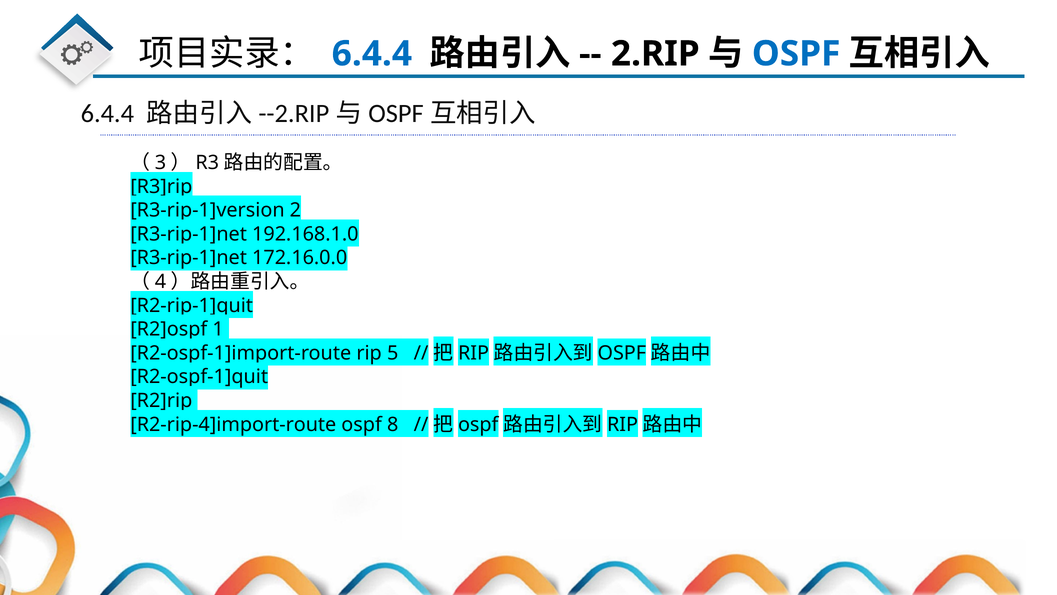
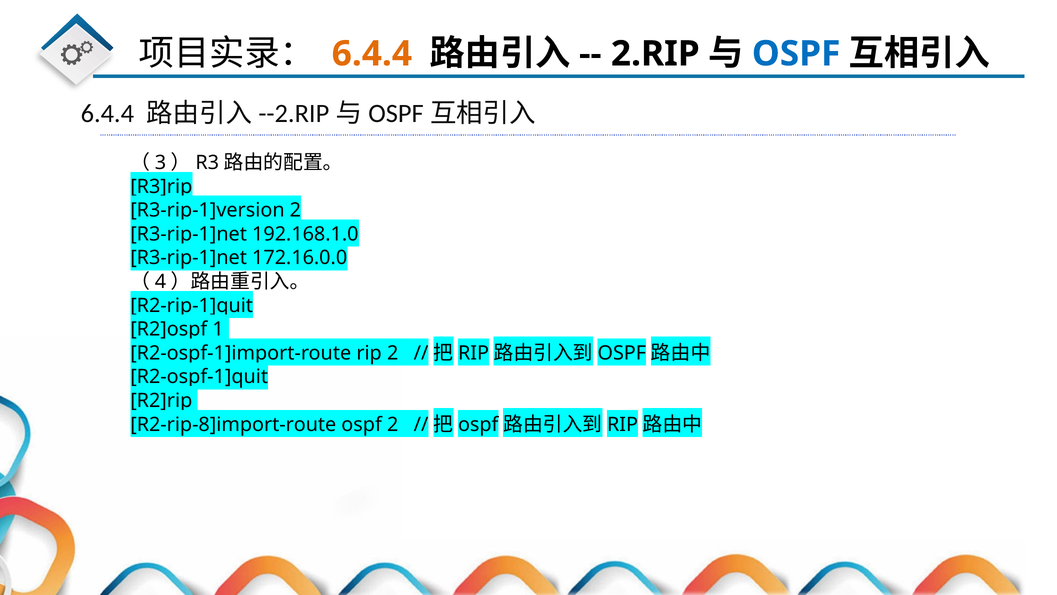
6.4.4 colour: blue -> orange (372, 54)
rip 5: 5 -> 2 (393, 353)
R2-rip-4]import-route: R2-rip-4]import-route -> R2-rip-8]import-route (233, 424)
ospf 8: 8 -> 2 (393, 424)
